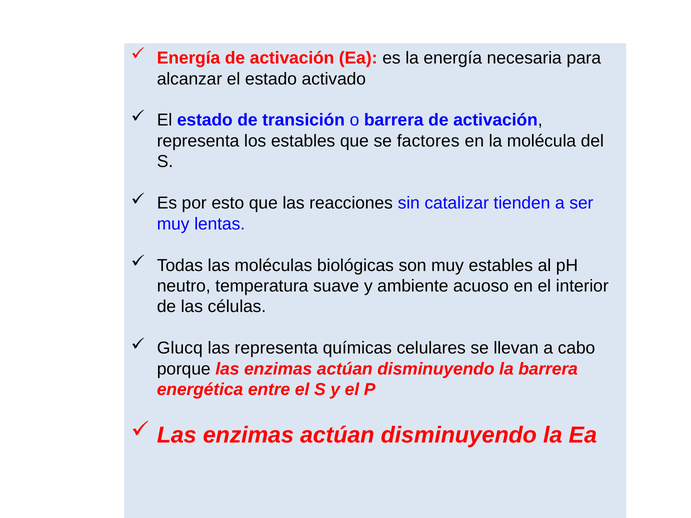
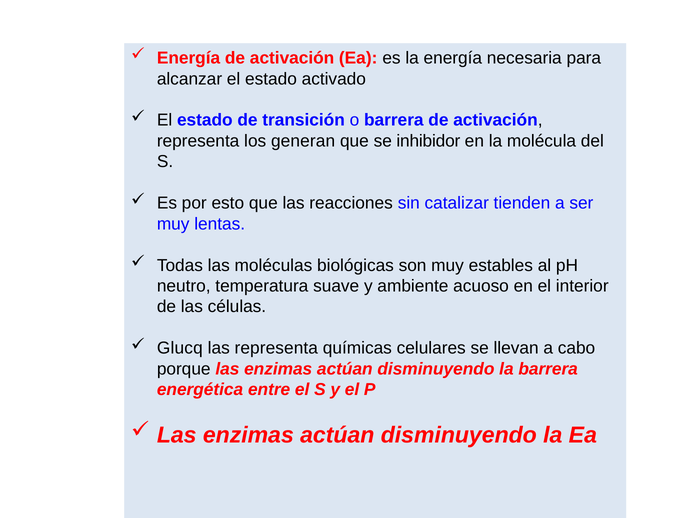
los estables: estables -> generan (303, 141)
factores: factores -> inhibidor (428, 141)
